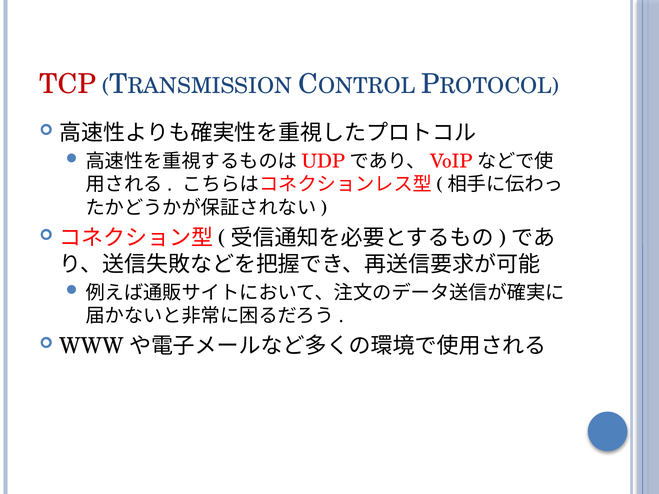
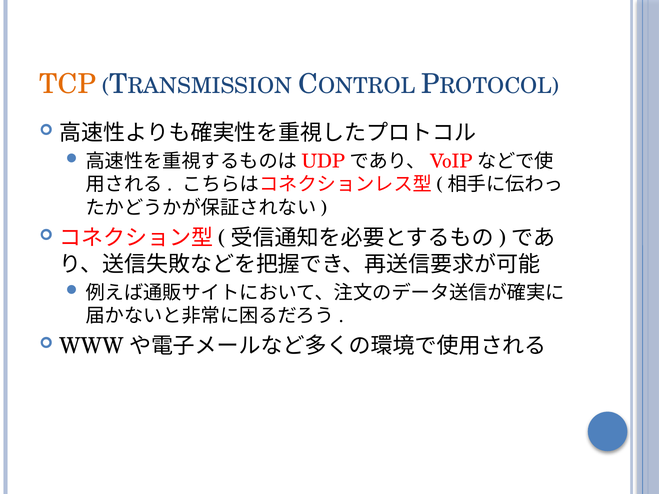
TCP colour: red -> orange (68, 84)
